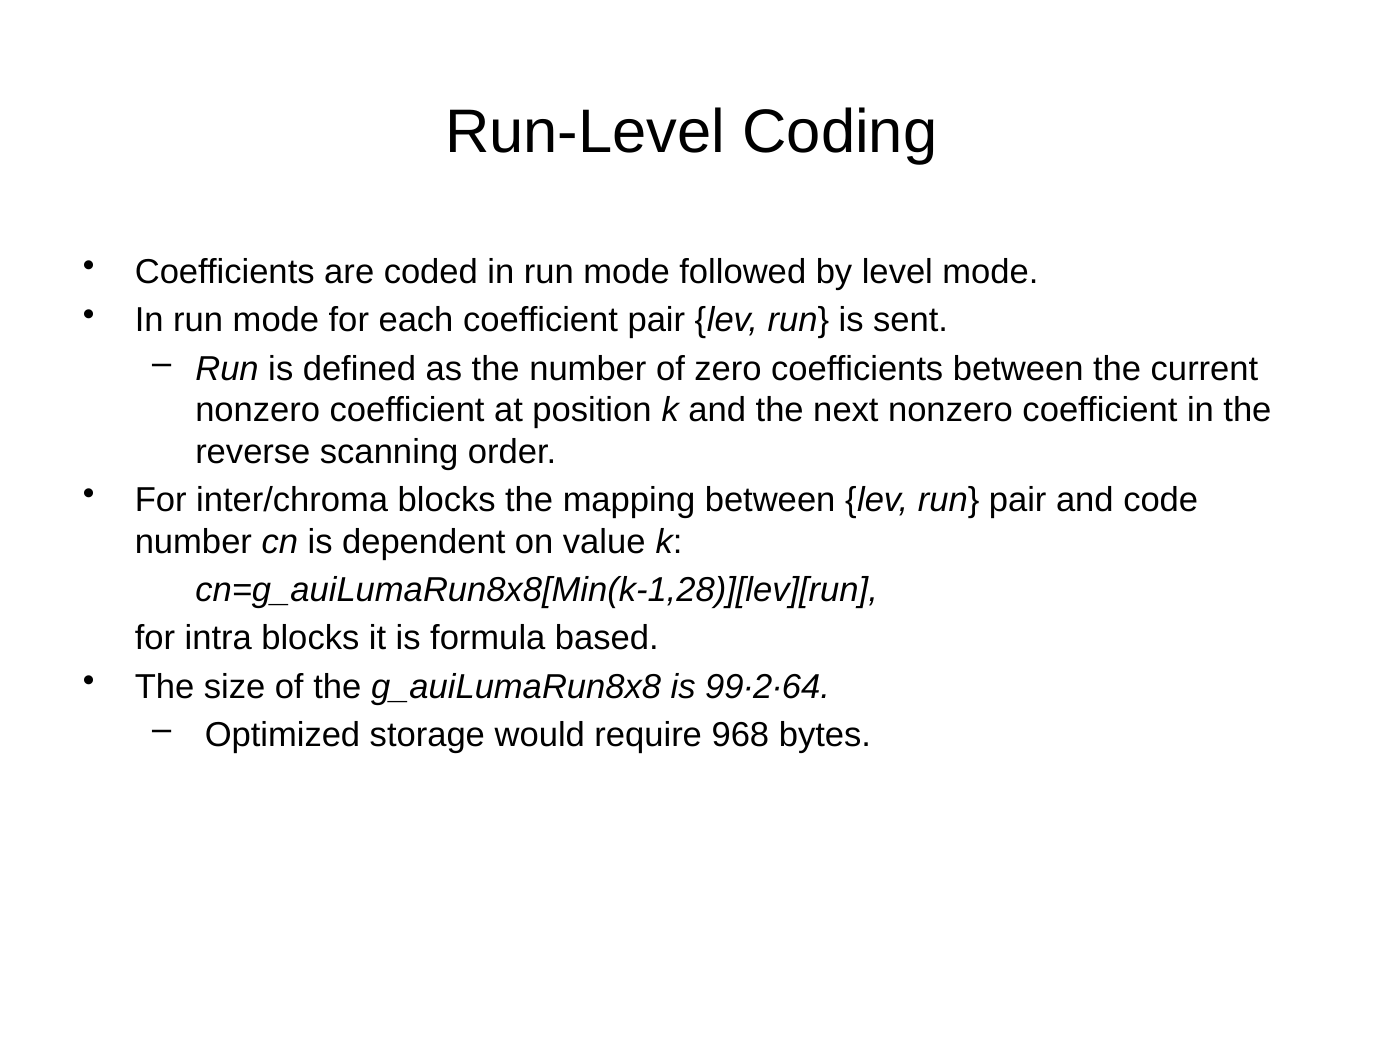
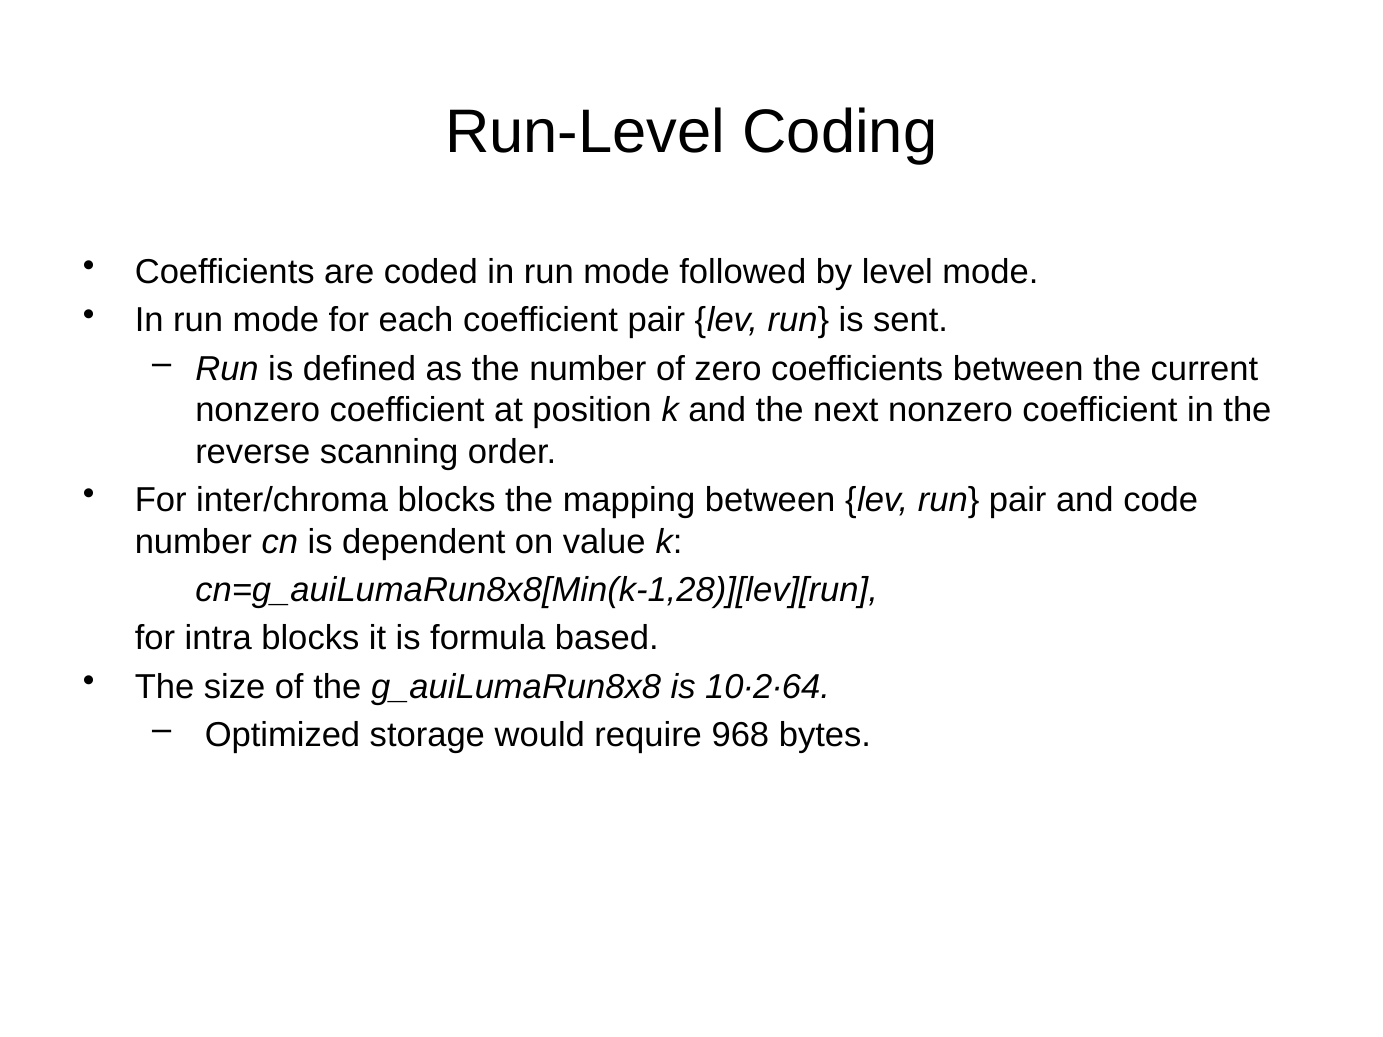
99∙2∙64: 99∙2∙64 -> 10∙2∙64 (768, 687)
